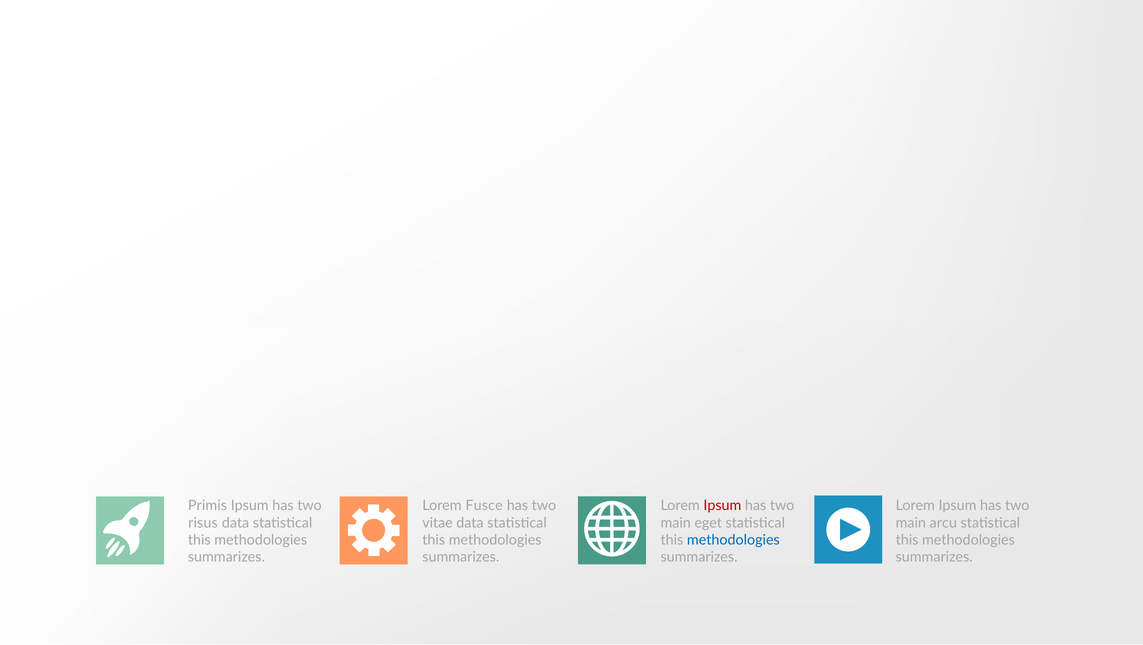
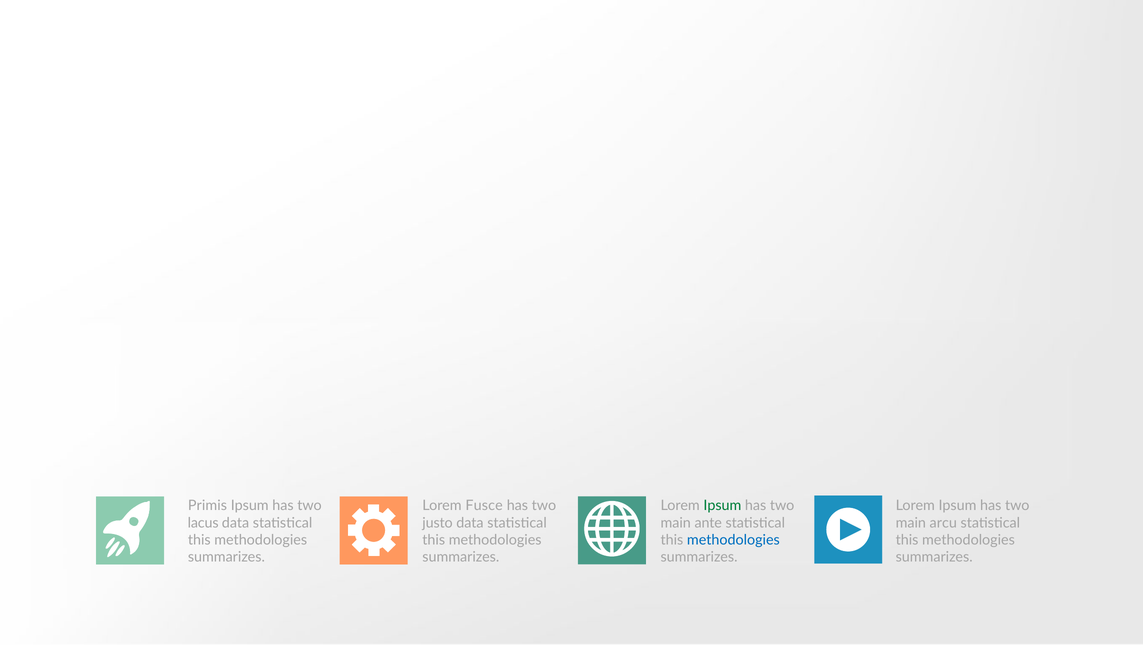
Ipsum colour: red -> green (722, 505)
risus: risus -> lacus (203, 522)
vitae: vitae -> justo (438, 522)
eget: eget -> ante (708, 522)
